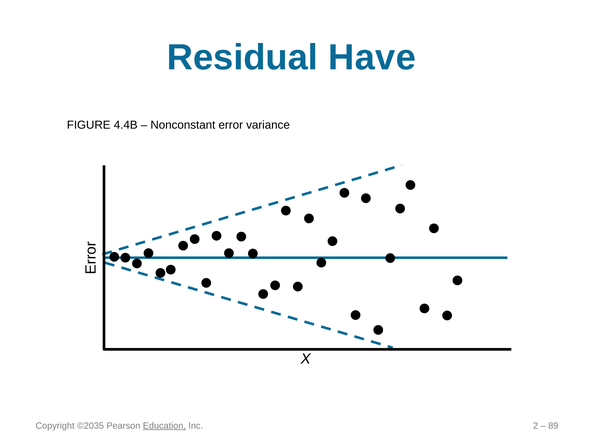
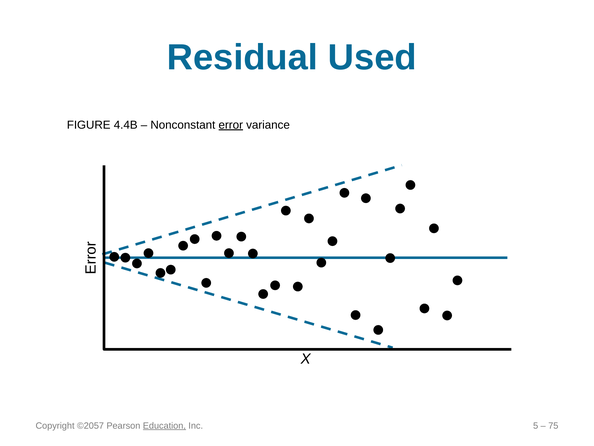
Have: Have -> Used (372, 58)
error underline: none -> present (231, 125)
©2035: ©2035 -> ©2057 (91, 425)
2: 2 -> 5 (536, 425)
89: 89 -> 75 (553, 425)
